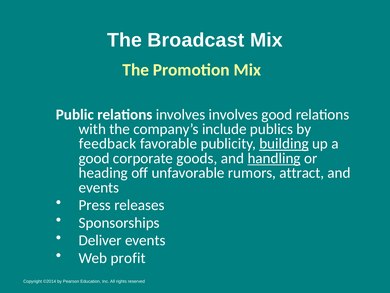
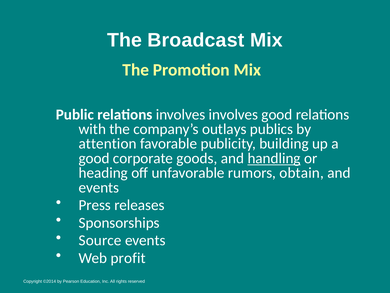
include: include -> outlays (224, 129)
feedback: feedback -> attention (108, 143)
building underline: present -> none (284, 143)
attract: attract -> obtain (302, 173)
Deliver: Deliver -> Source (100, 240)
